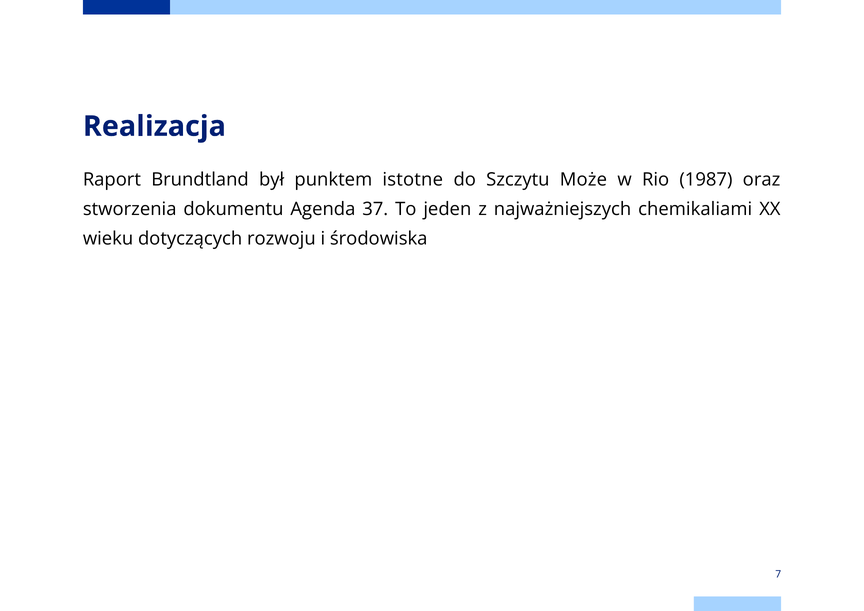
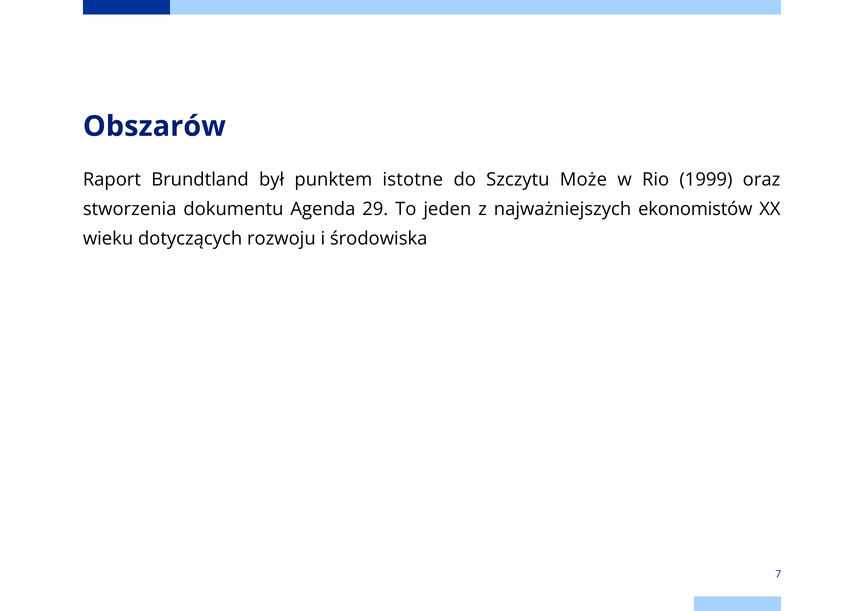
Realizacja: Realizacja -> Obszarów (154, 126)
1987: 1987 -> 1999 (706, 180)
37: 37 -> 29 (375, 209)
chemikaliami: chemikaliami -> ekonomistów (695, 209)
